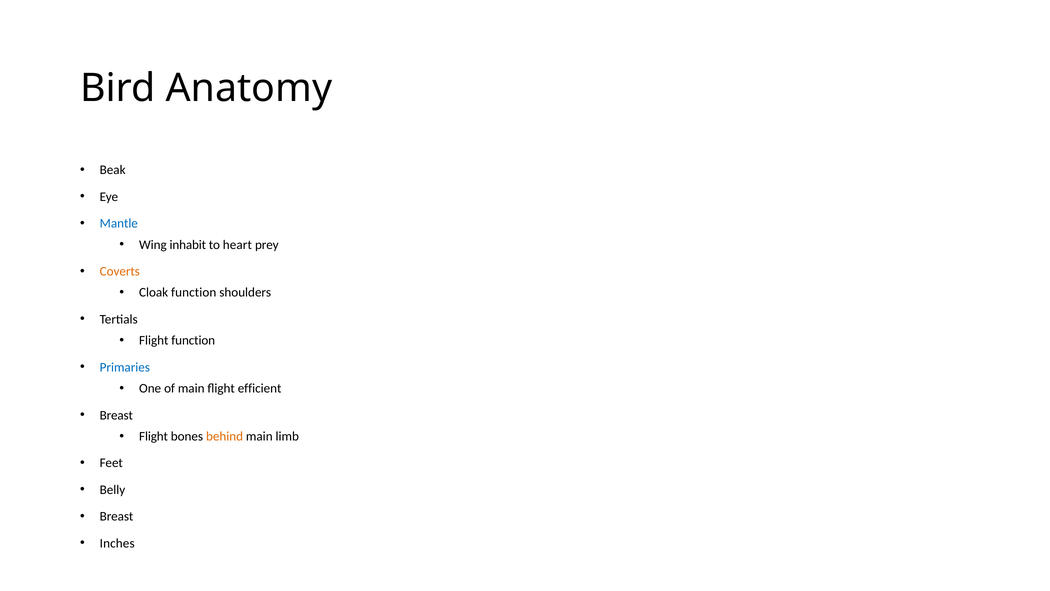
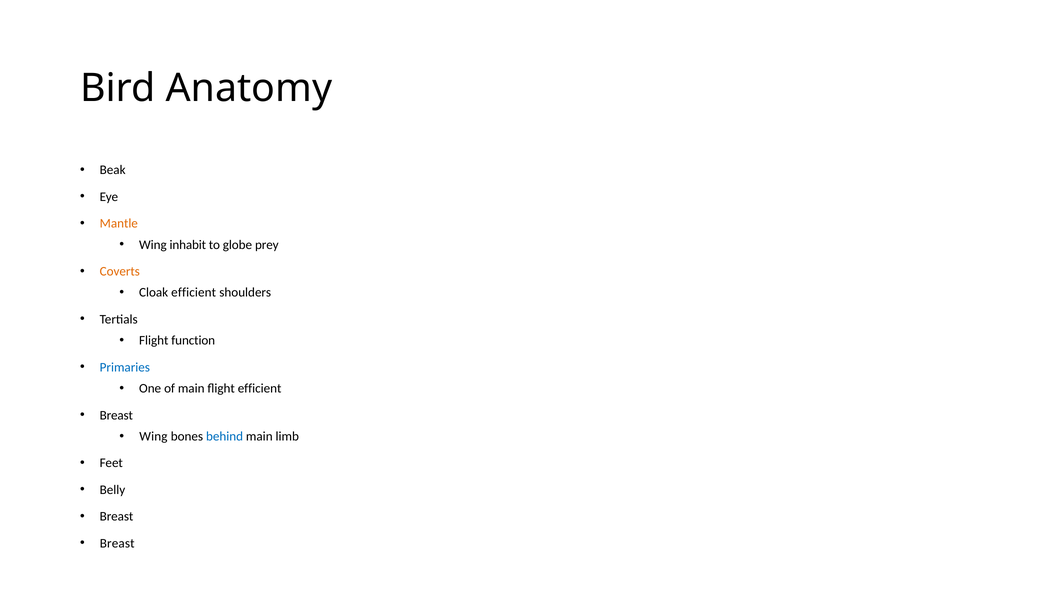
Mantle colour: blue -> orange (119, 223)
heart: heart -> globe (237, 245)
Cloak function: function -> efficient (194, 292)
Flight: Flight -> Wing (153, 436)
behind colour: orange -> blue (225, 436)
Inches: Inches -> Breast (117, 543)
